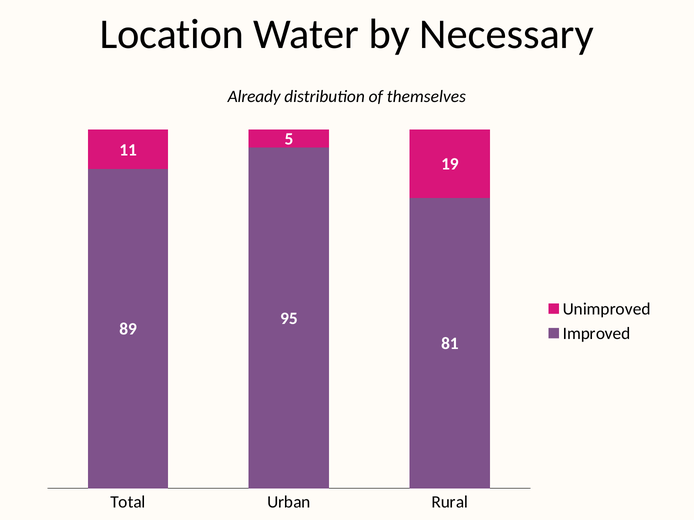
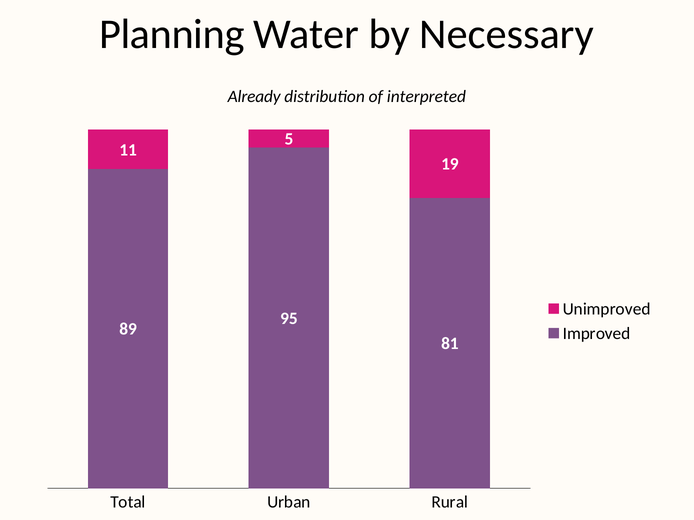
Location: Location -> Planning (172, 34)
themselves: themselves -> interpreted (426, 97)
